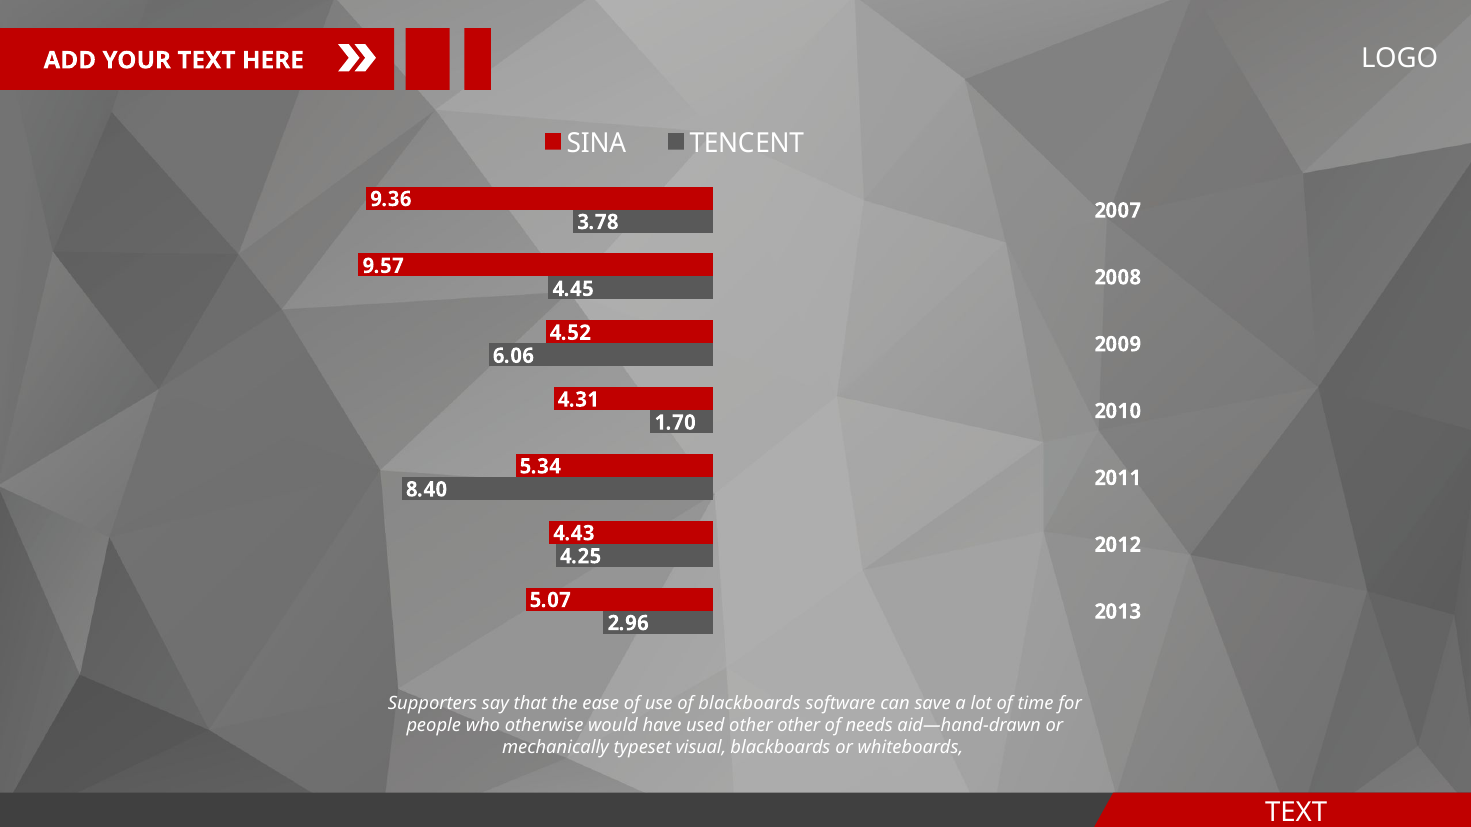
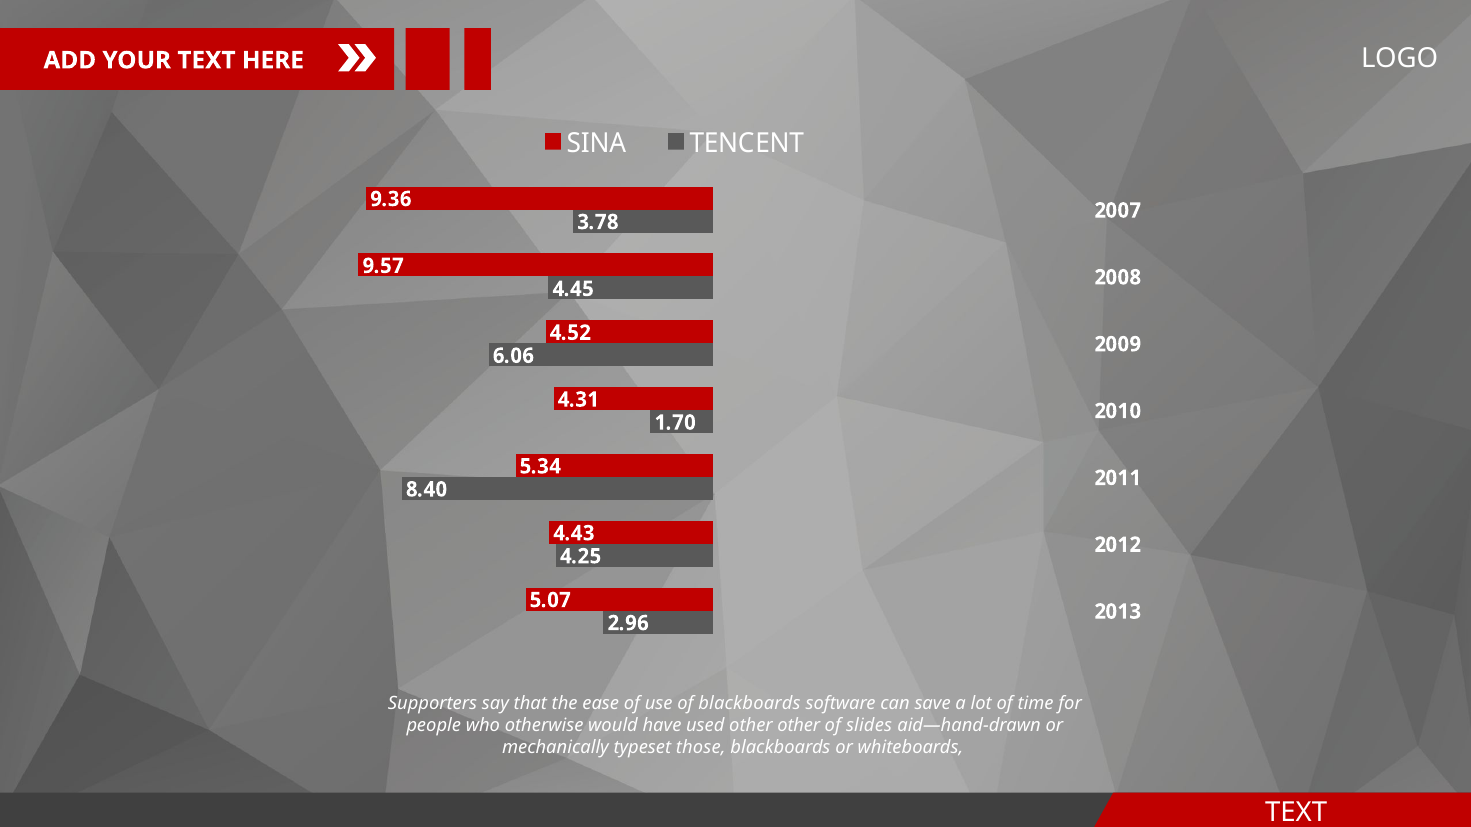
needs: needs -> slides (869, 726)
visual: visual -> those (701, 748)
